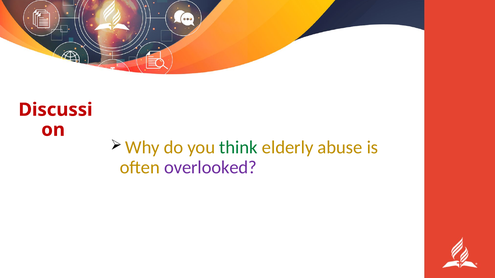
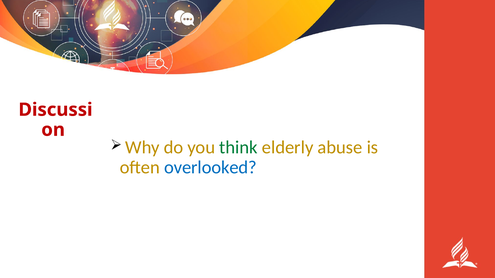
overlooked colour: purple -> blue (210, 168)
